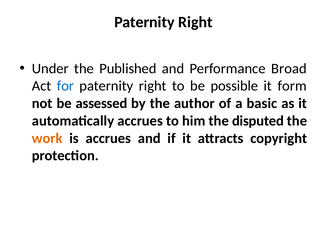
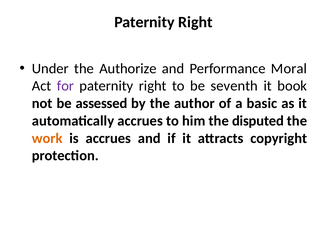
Published: Published -> Authorize (128, 69)
Broad: Broad -> Moral (289, 69)
for colour: blue -> purple (65, 86)
possible: possible -> seventh (234, 86)
form: form -> book (292, 86)
